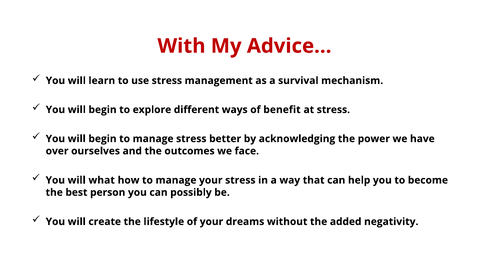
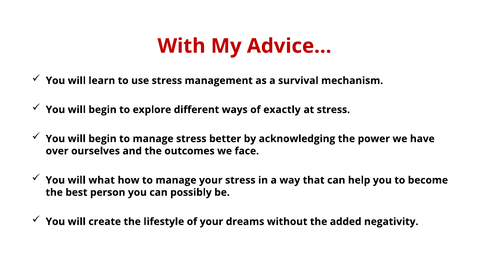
benefit: benefit -> exactly (282, 110)
